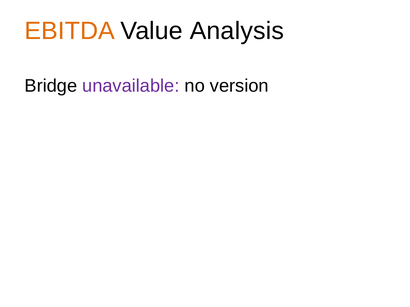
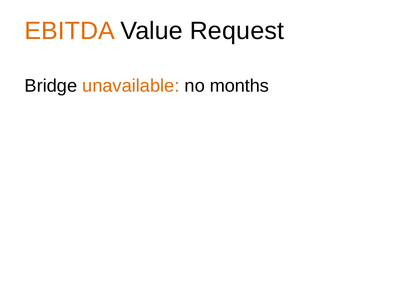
Analysis: Analysis -> Request (237, 31)
unavailable colour: purple -> orange (131, 86)
version: version -> months (239, 86)
